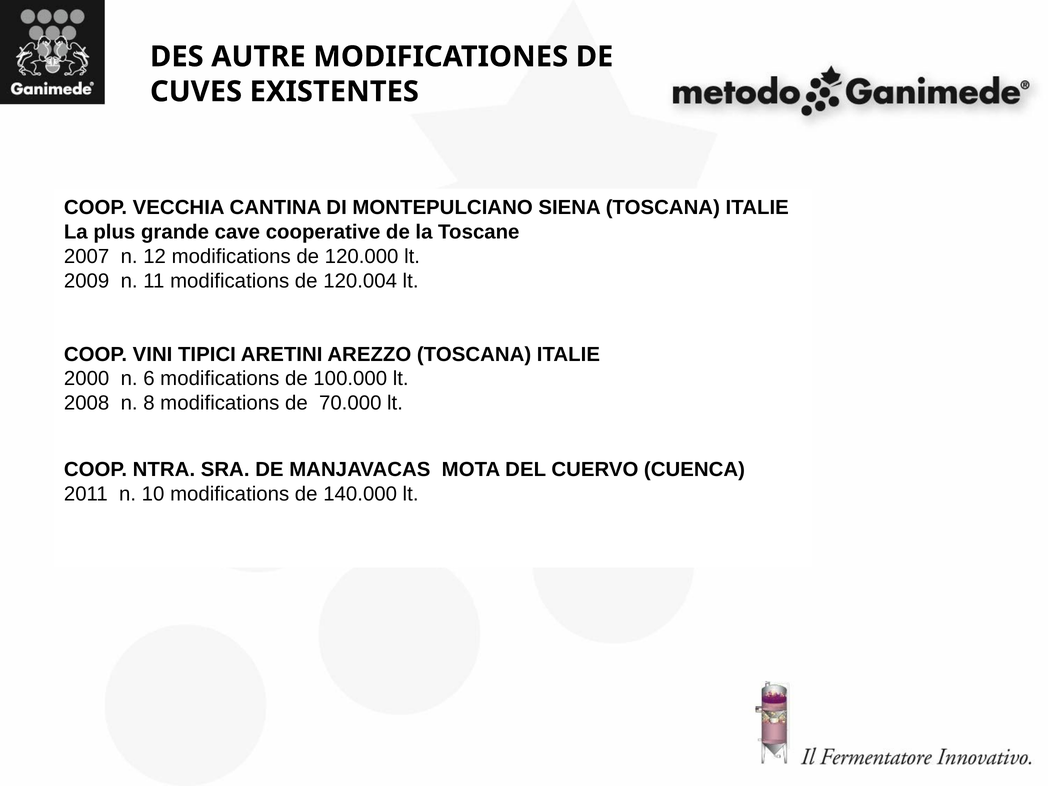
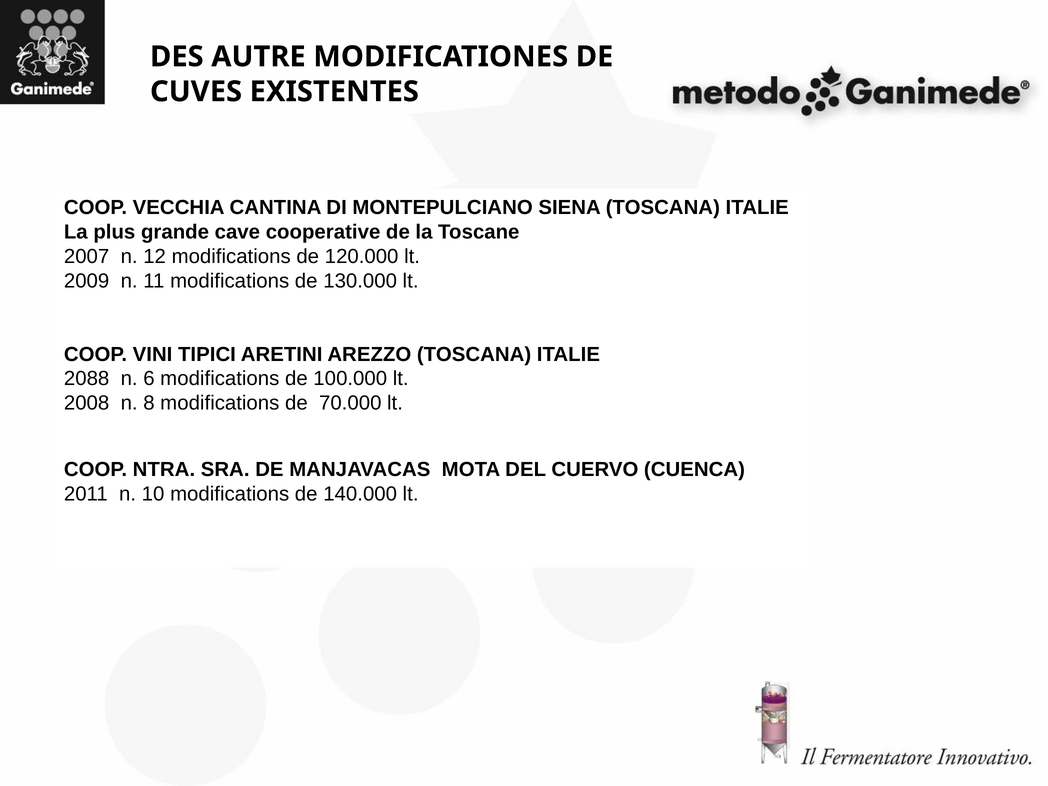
120.004: 120.004 -> 130.000 (360, 281)
2000: 2000 -> 2088 (87, 379)
